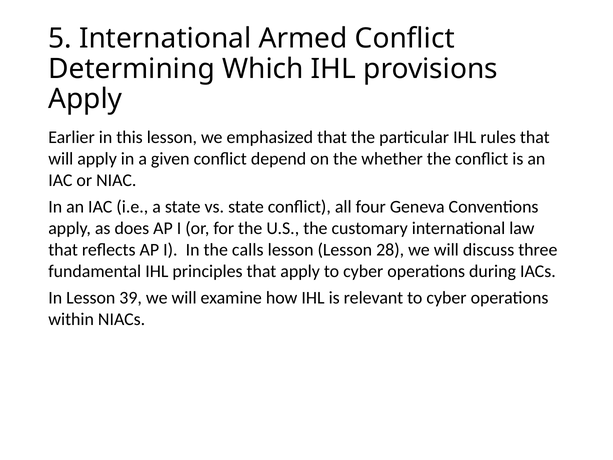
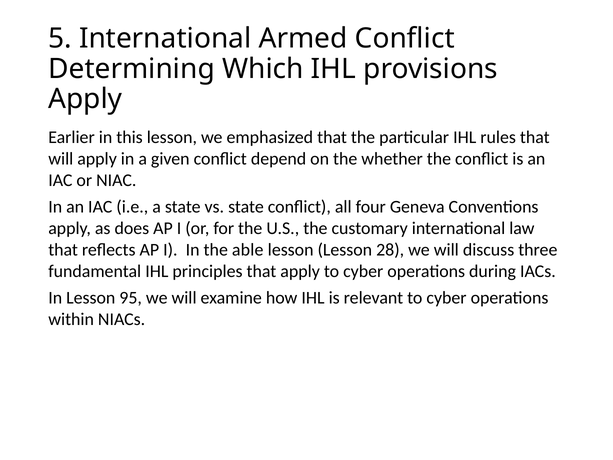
calls: calls -> able (248, 250)
39: 39 -> 95 (131, 298)
